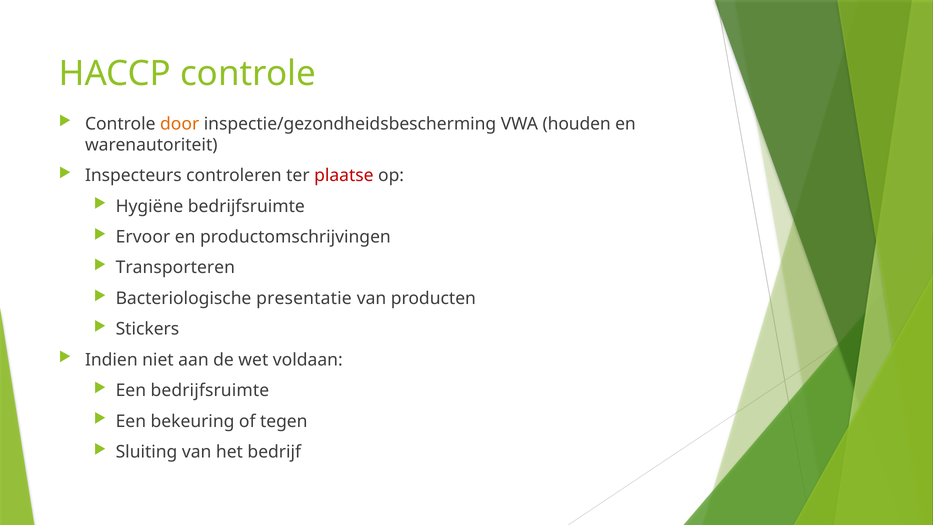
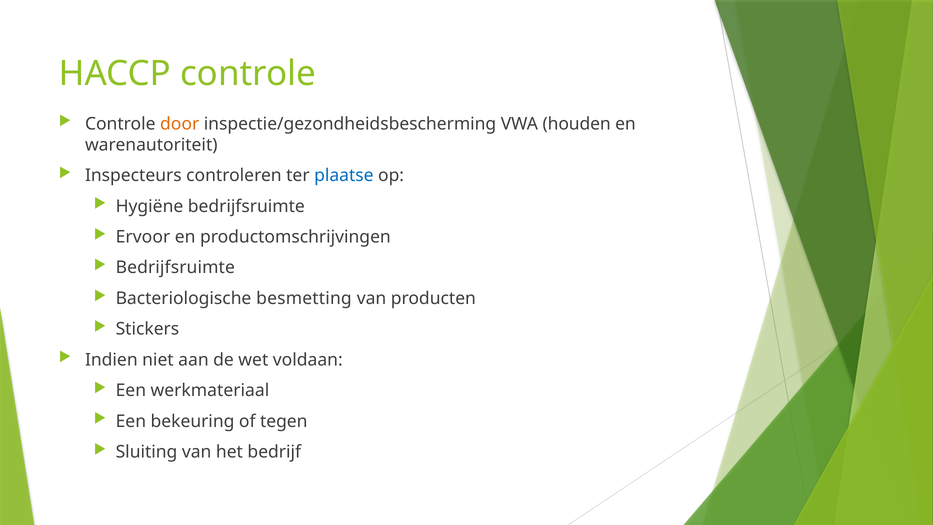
plaatse colour: red -> blue (344, 175)
Transporteren: Transporteren -> Bedrijfsruimte (175, 268)
presentatie: presentatie -> besmetting (304, 298)
Een bedrijfsruimte: bedrijfsruimte -> werkmateriaal (210, 390)
